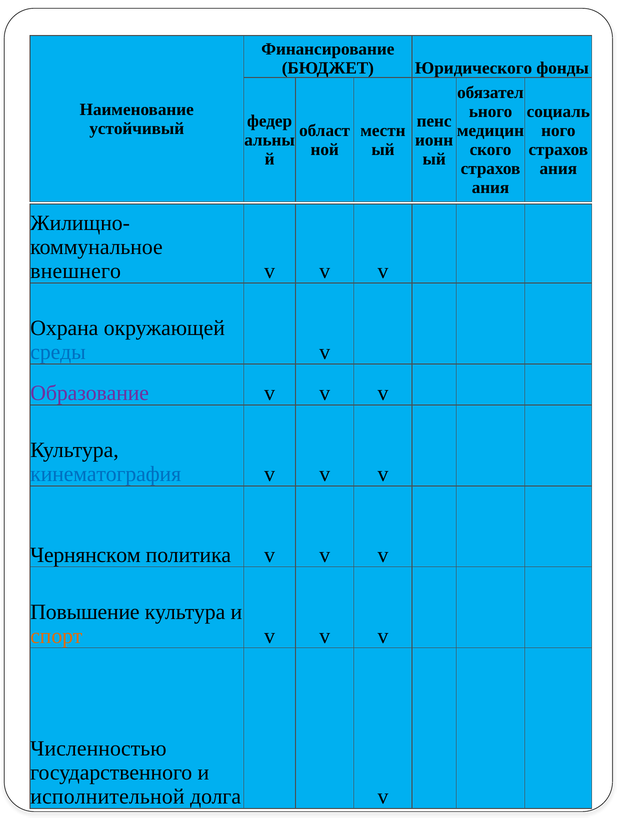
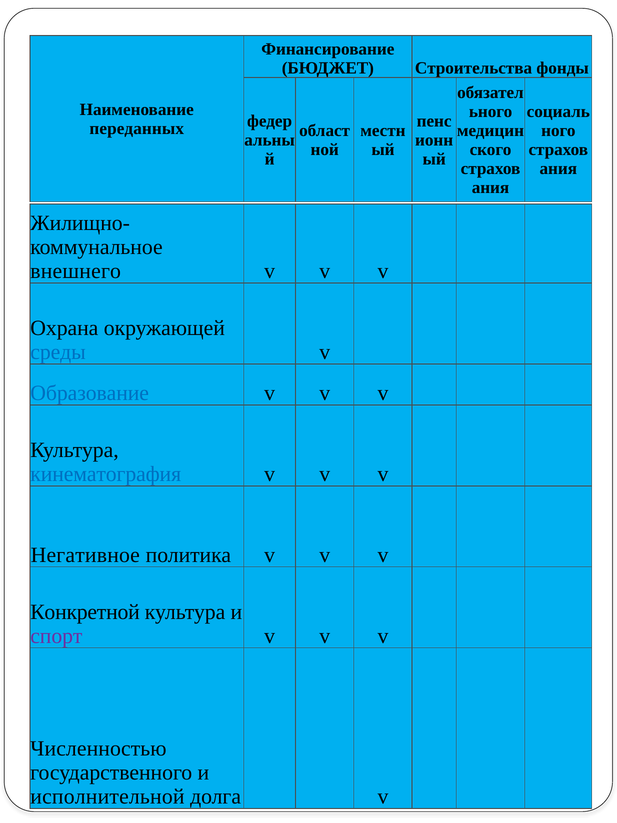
Юридического: Юридического -> Строительства (474, 68)
устойчивый: устойчивый -> переданных (137, 129)
Образование colour: purple -> blue (90, 393)
Чернянском: Чернянском -> Негативное (85, 555)
Повышение: Повышение -> Конкретной (85, 612)
спорт colour: orange -> purple (56, 636)
